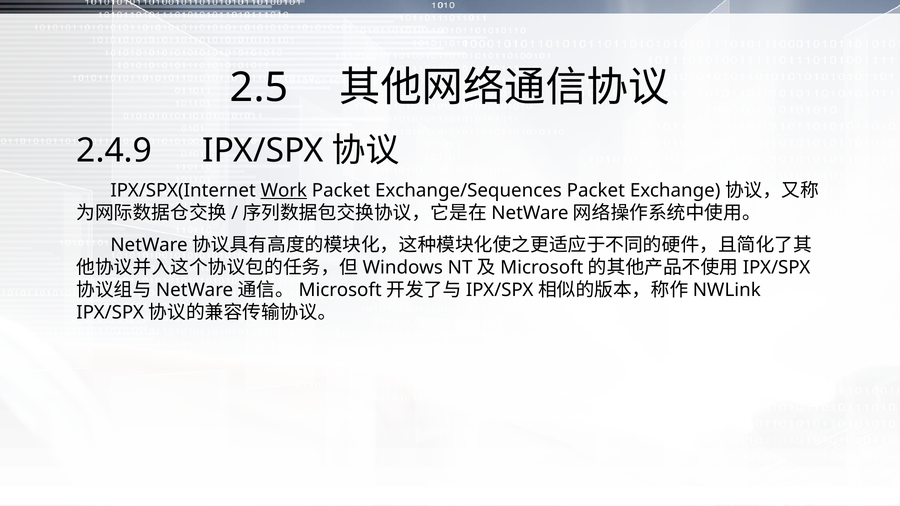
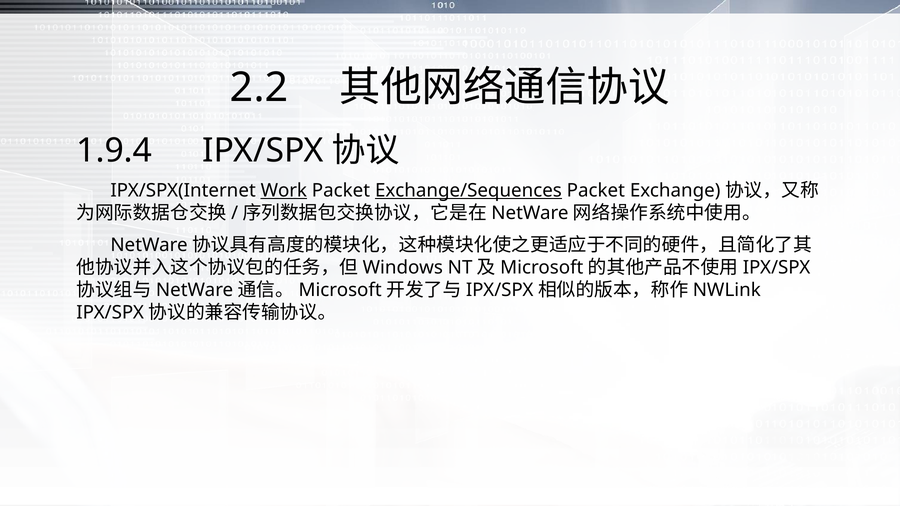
2.5: 2.5 -> 2.2 (259, 88)
2.4.9: 2.4.9 -> 1.9.4 (114, 151)
Exchange/Sequences underline: none -> present (468, 191)
